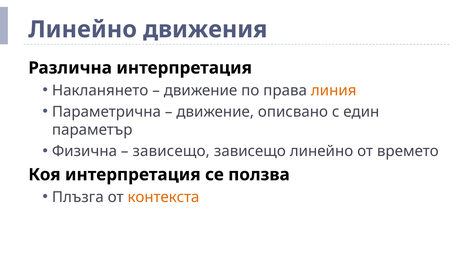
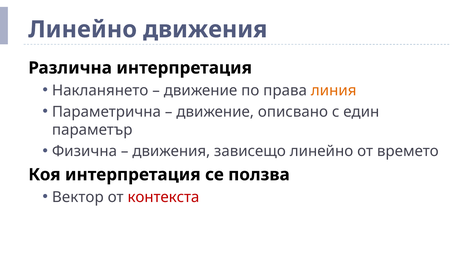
зависещо: зависещо -> движения (171, 151)
Плъзга: Плъзга -> Вектор (78, 197)
контекста colour: orange -> red (163, 197)
